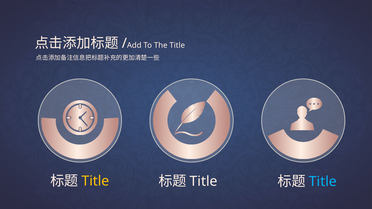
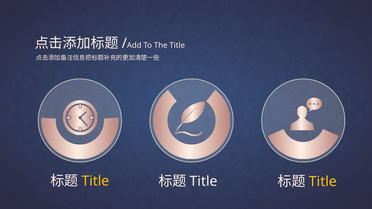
Title colour: light blue -> yellow (323, 182)
